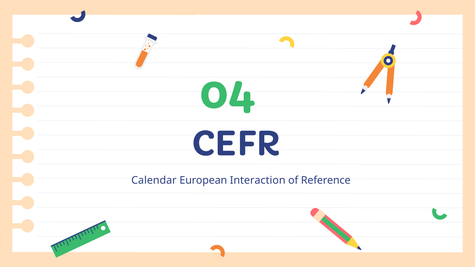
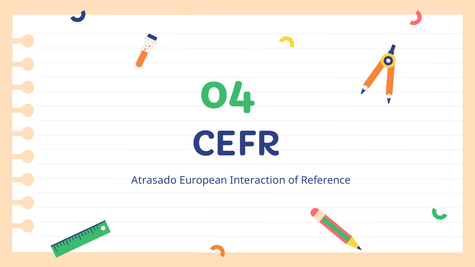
Calendar: Calendar -> Atrasado (154, 180)
